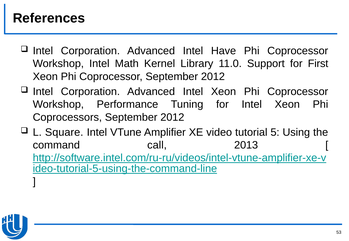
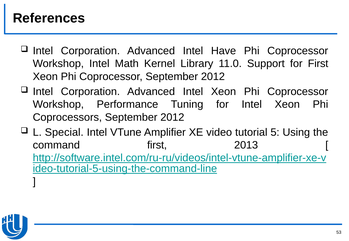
Square: Square -> Special (64, 133)
command call: call -> first (157, 145)
